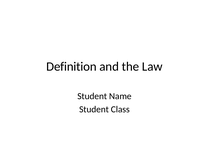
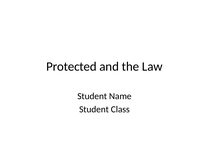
Definition: Definition -> Protected (71, 66)
